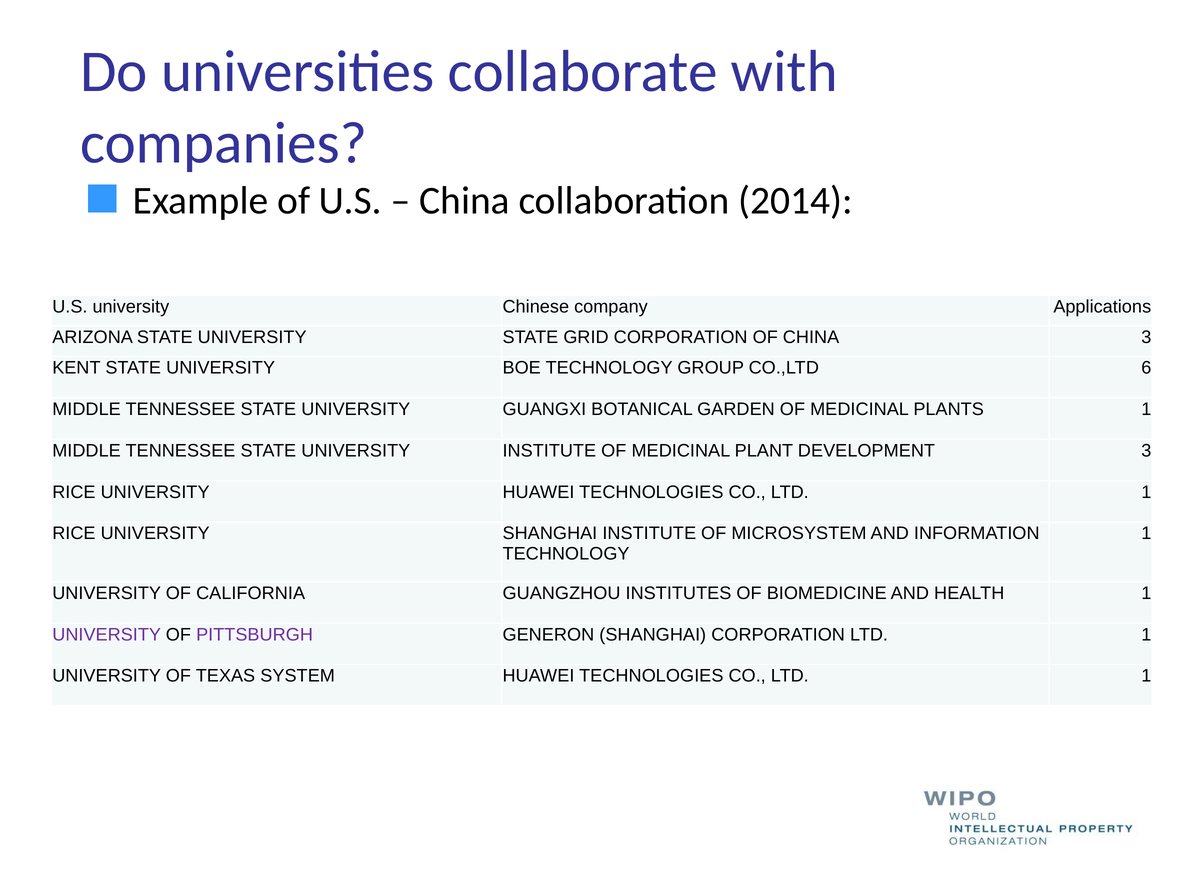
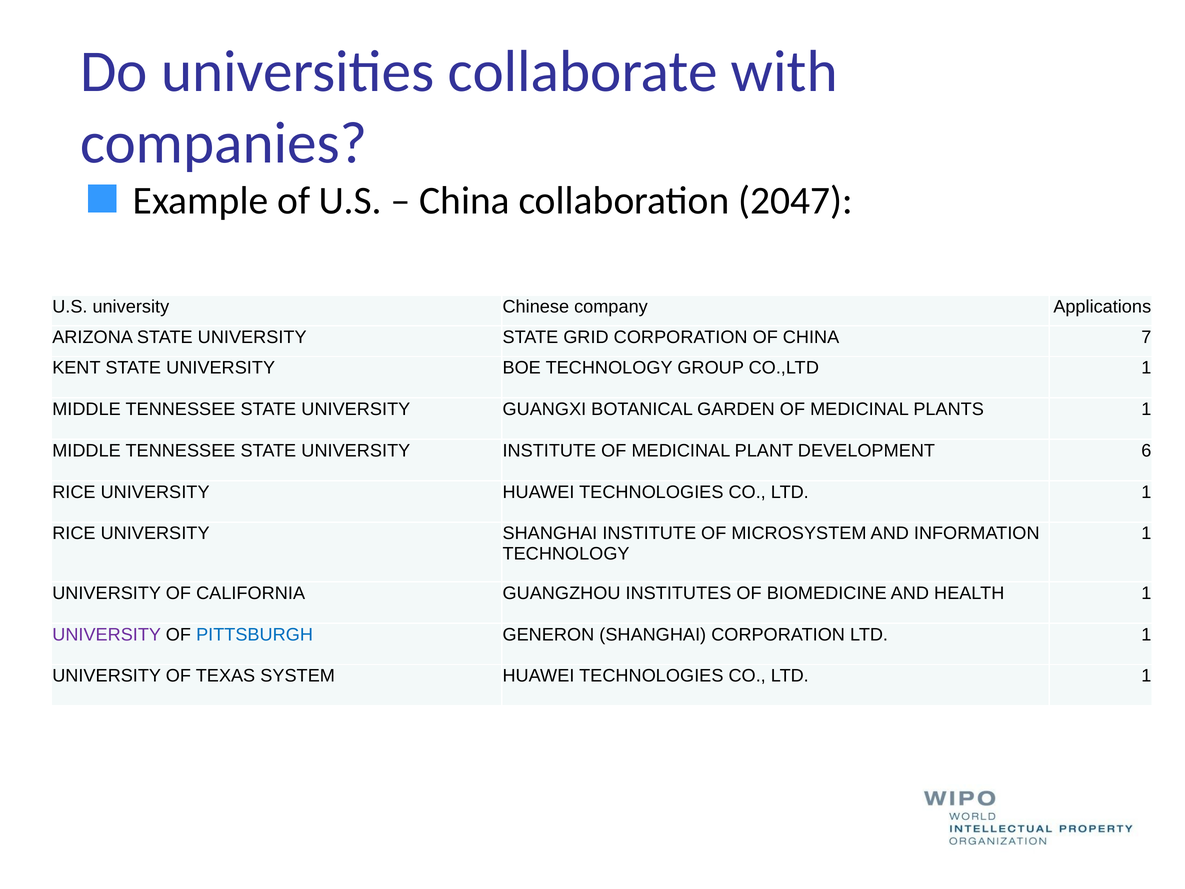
2014: 2014 -> 2047 (796, 201)
CHINA 3: 3 -> 7 (1146, 337)
CO.,LTD 6: 6 -> 1 (1146, 368)
DEVELOPMENT 3: 3 -> 6 (1146, 451)
PITTSBURGH colour: purple -> blue (255, 634)
